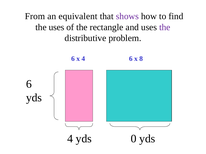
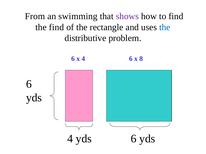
equivalent: equivalent -> swimming (78, 16)
the uses: uses -> find (56, 27)
the colour: purple -> blue (165, 27)
4 yds 0: 0 -> 6 (134, 139)
